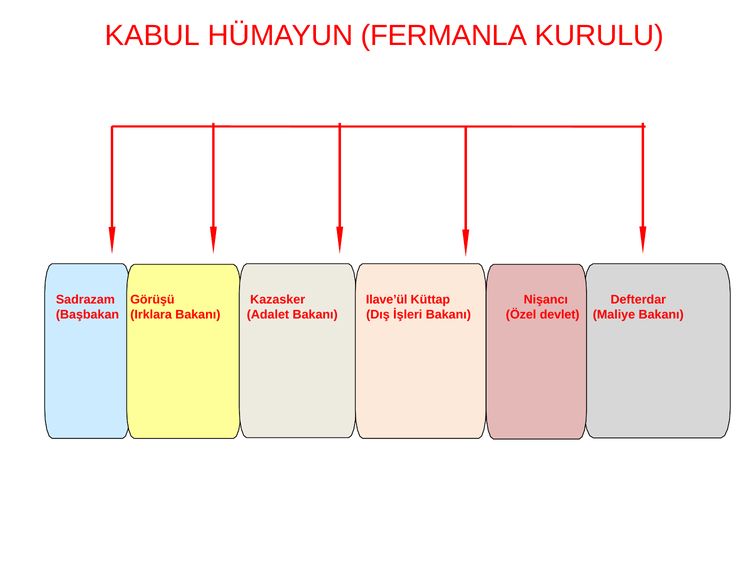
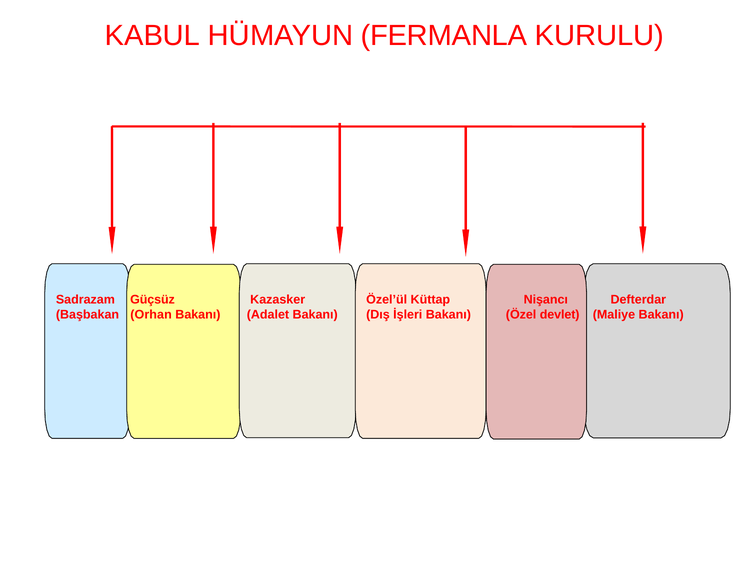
Görüşü: Görüşü -> Güçsüz (153, 300)
Ilave’ül: Ilave’ül -> Özel’ül (387, 300)
Irklara: Irklara -> Orhan (151, 315)
